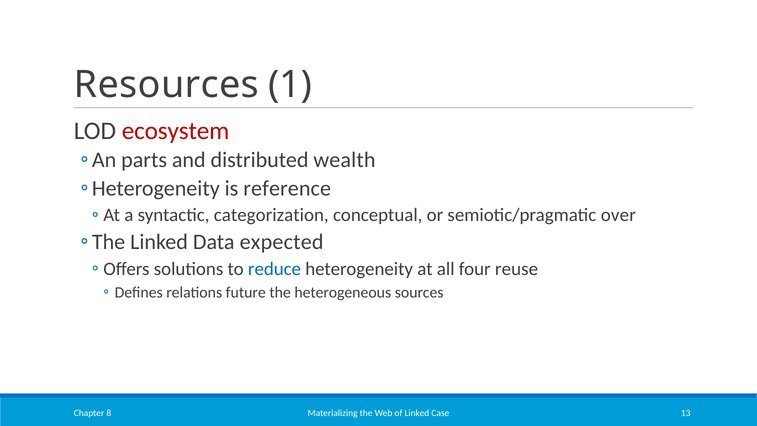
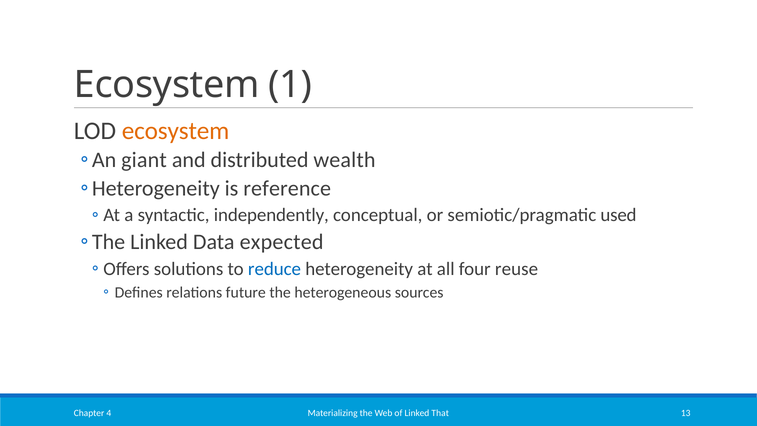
Resources: Resources -> Ecosystem (167, 85)
ecosystem colour: red -> orange (176, 131)
parts: parts -> giant (144, 160)
categorization: categorization -> independently (271, 215)
over: over -> used (618, 215)
Case: Case -> That (440, 413)
8: 8 -> 4 (109, 413)
